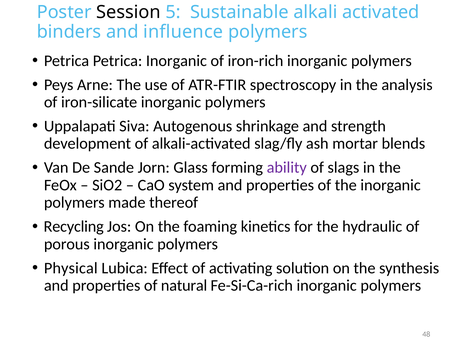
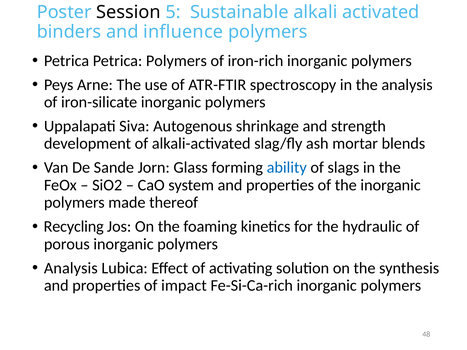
Petrica Inorganic: Inorganic -> Polymers (176, 61)
ability colour: purple -> blue (287, 168)
Physical: Physical -> Analysis (71, 268)
natural: natural -> impact (184, 286)
